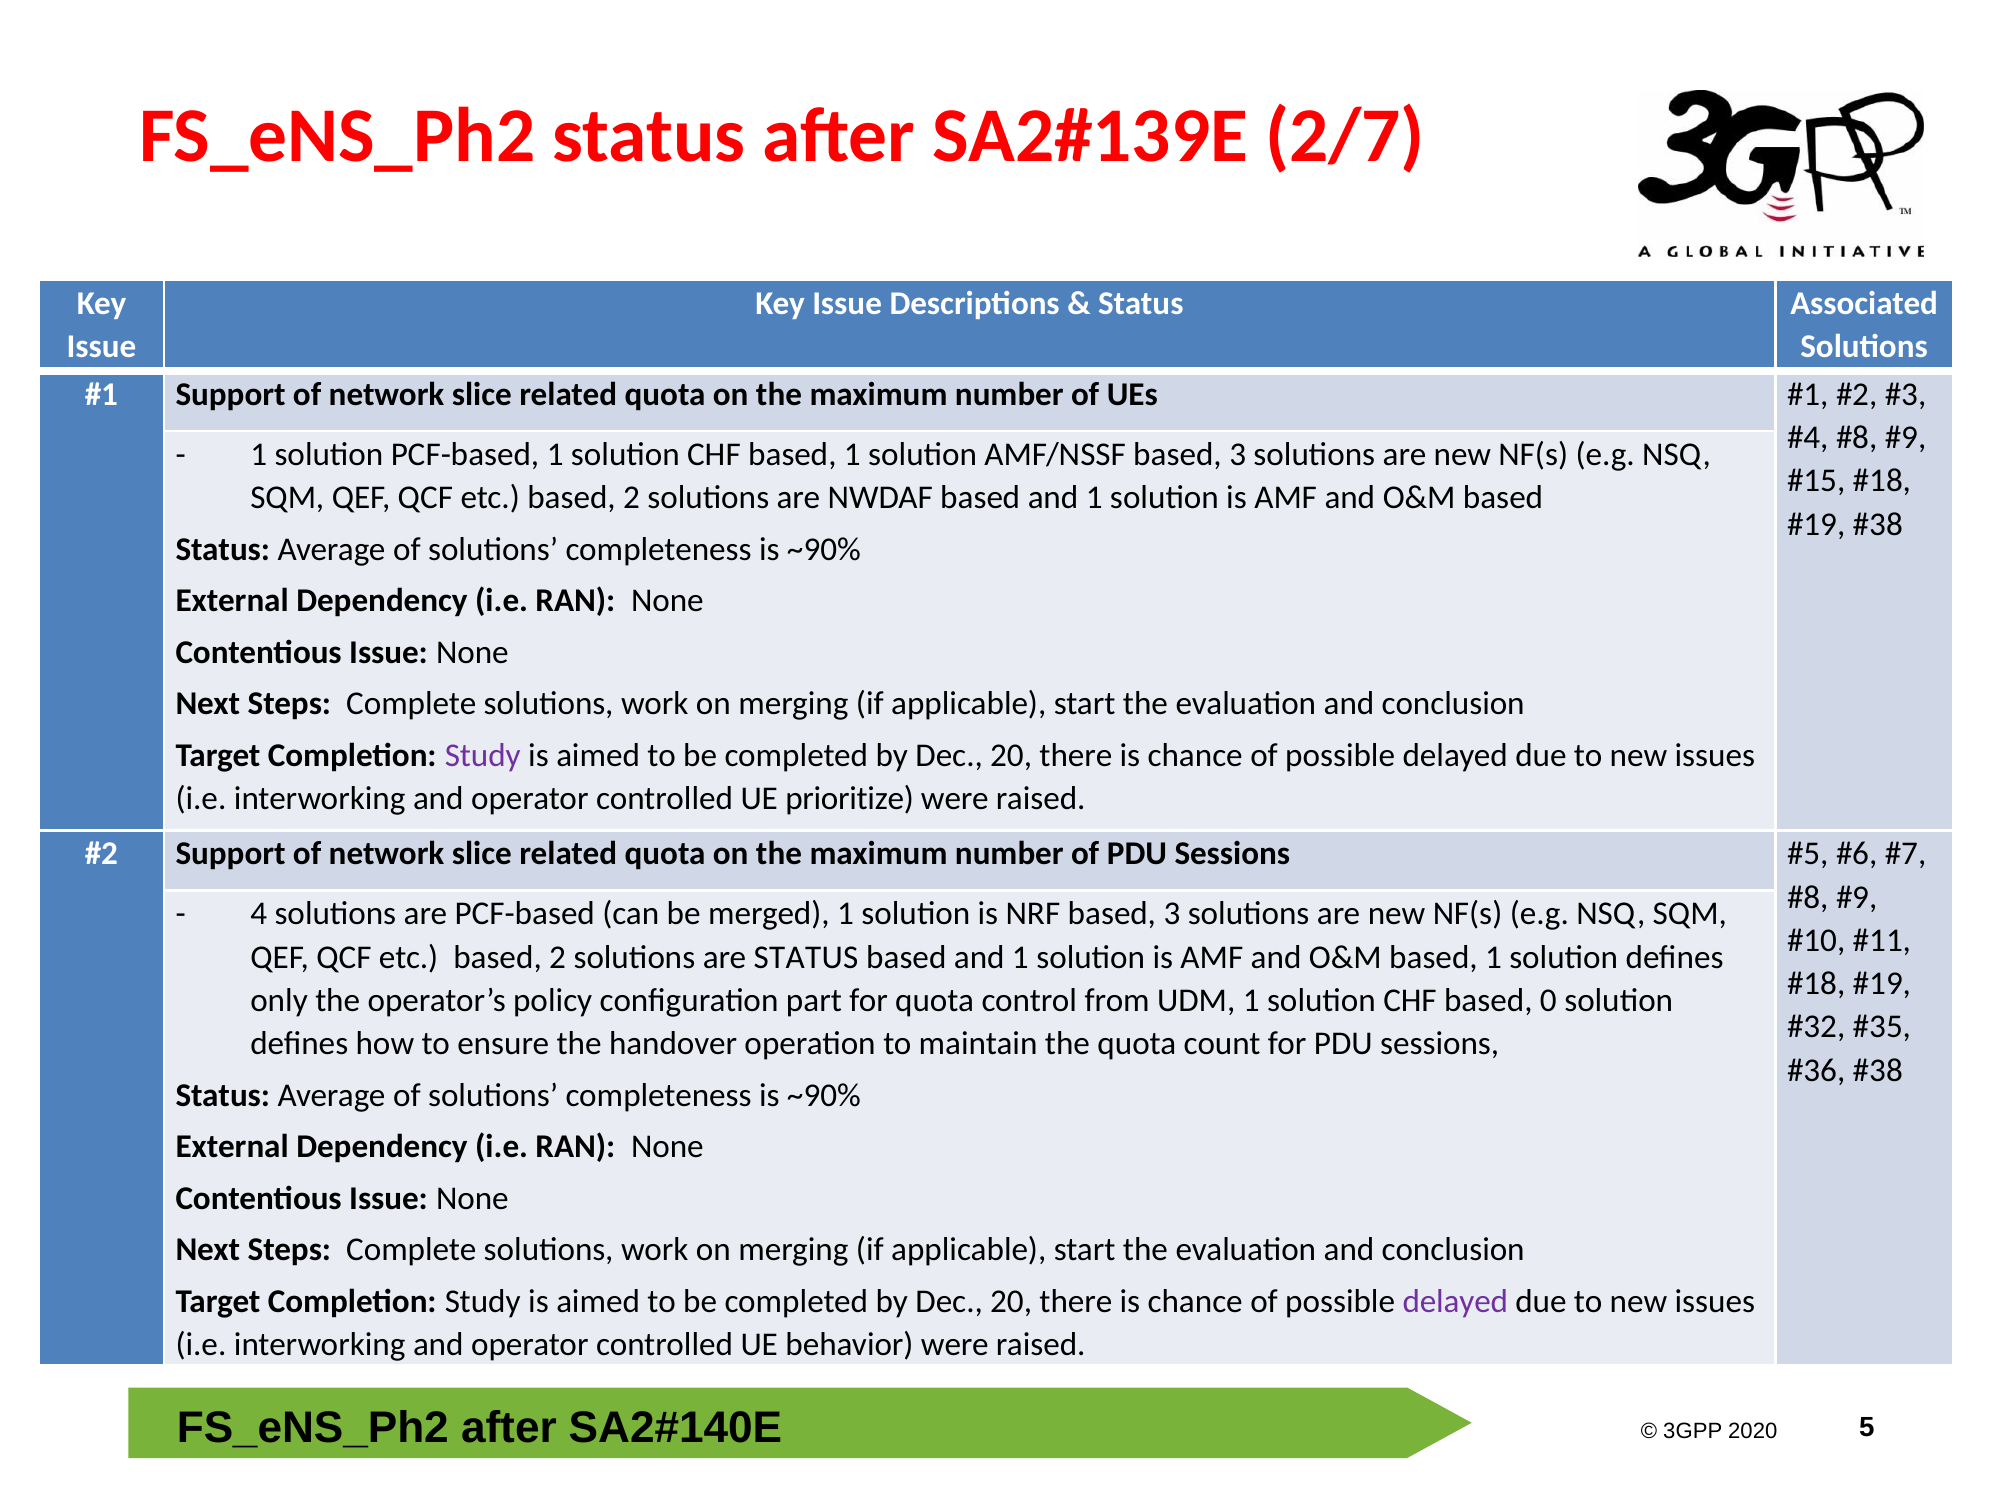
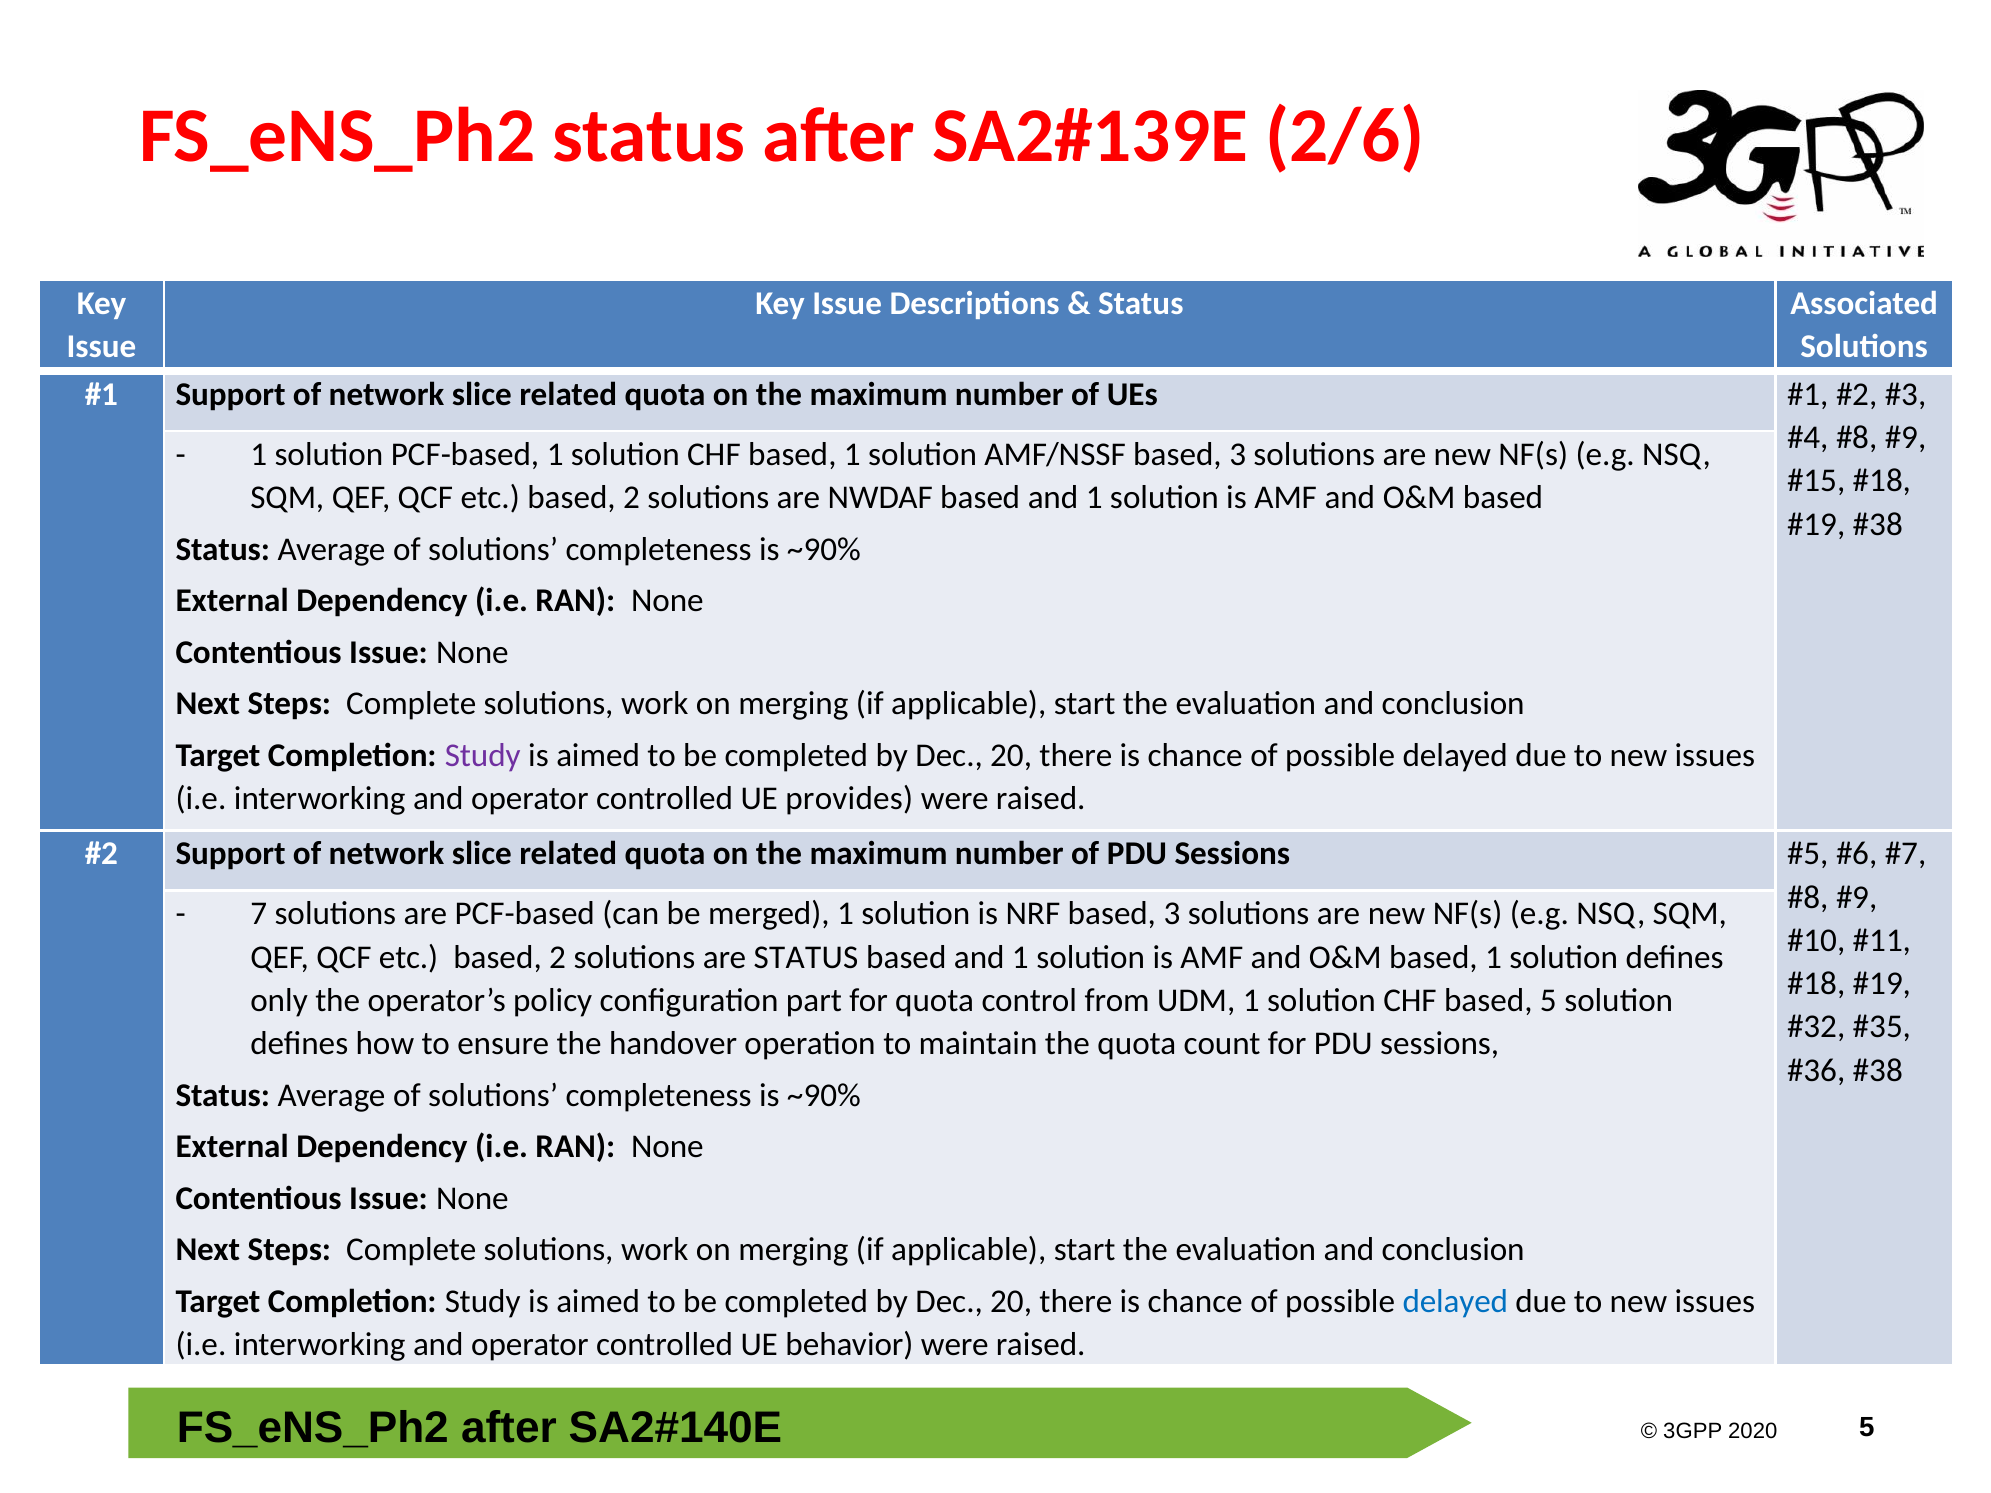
2/7: 2/7 -> 2/6 (1345, 136)
prioritize: prioritize -> provides (849, 799)
4: 4 -> 7 (259, 914)
based 0: 0 -> 5 (1548, 1001)
delayed colour: purple -> blue (1455, 1302)
